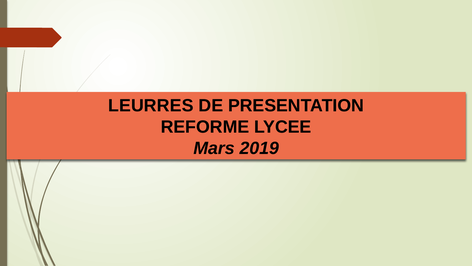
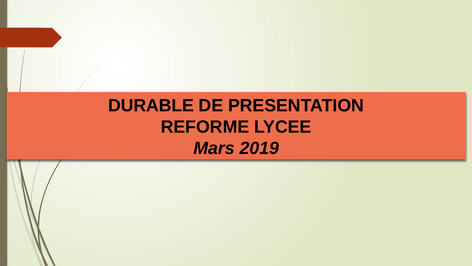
LEURRES: LEURRES -> DURABLE (151, 105)
